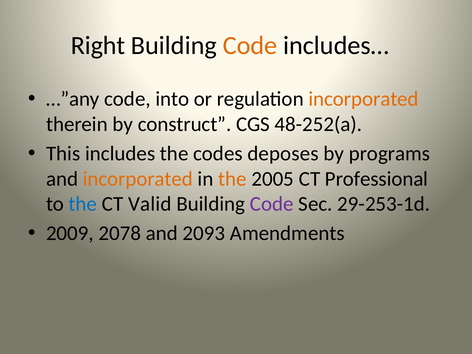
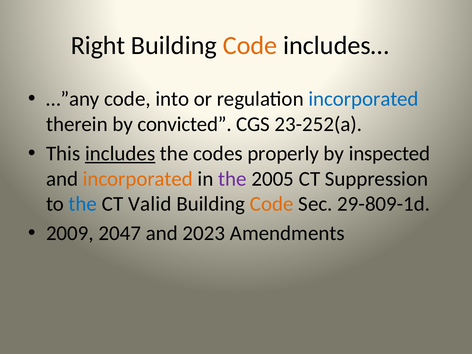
incorporated colour: orange -> blue (364, 99)
construct: construct -> convicted (185, 124)
48-252(a: 48-252(a -> 23-252(a (318, 124)
includes underline: none -> present (120, 154)
deposes: deposes -> properly (283, 154)
programs: programs -> inspected (389, 154)
the colour: orange -> purple (232, 179)
Professional: Professional -> Suppression (377, 179)
Code colour: purple -> orange (272, 204)
29-253-1d: 29-253-1d -> 29-809-1d (384, 204)
2078: 2078 -> 2047 (120, 233)
2093: 2093 -> 2023 (204, 233)
